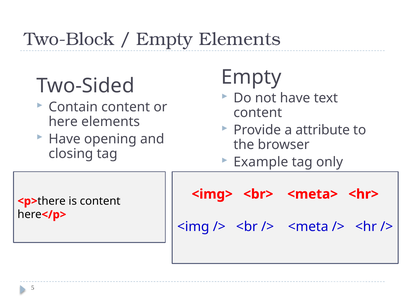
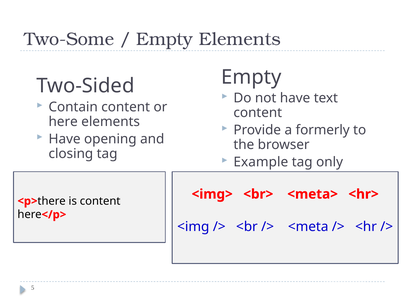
Two-Block: Two-Block -> Two-Some (69, 39)
attribute: attribute -> formerly (323, 130)
